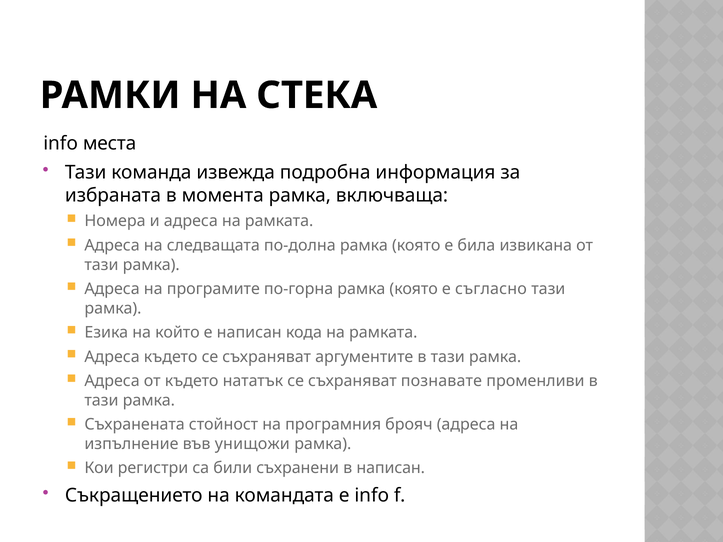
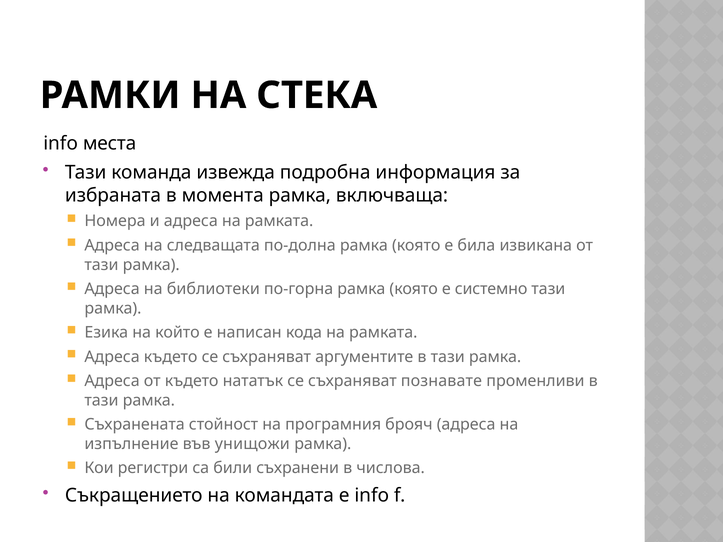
програмите: програмите -> библиотеки (213, 289)
съгласно: съгласно -> системно (491, 289)
в написан: написан -> числова (391, 468)
